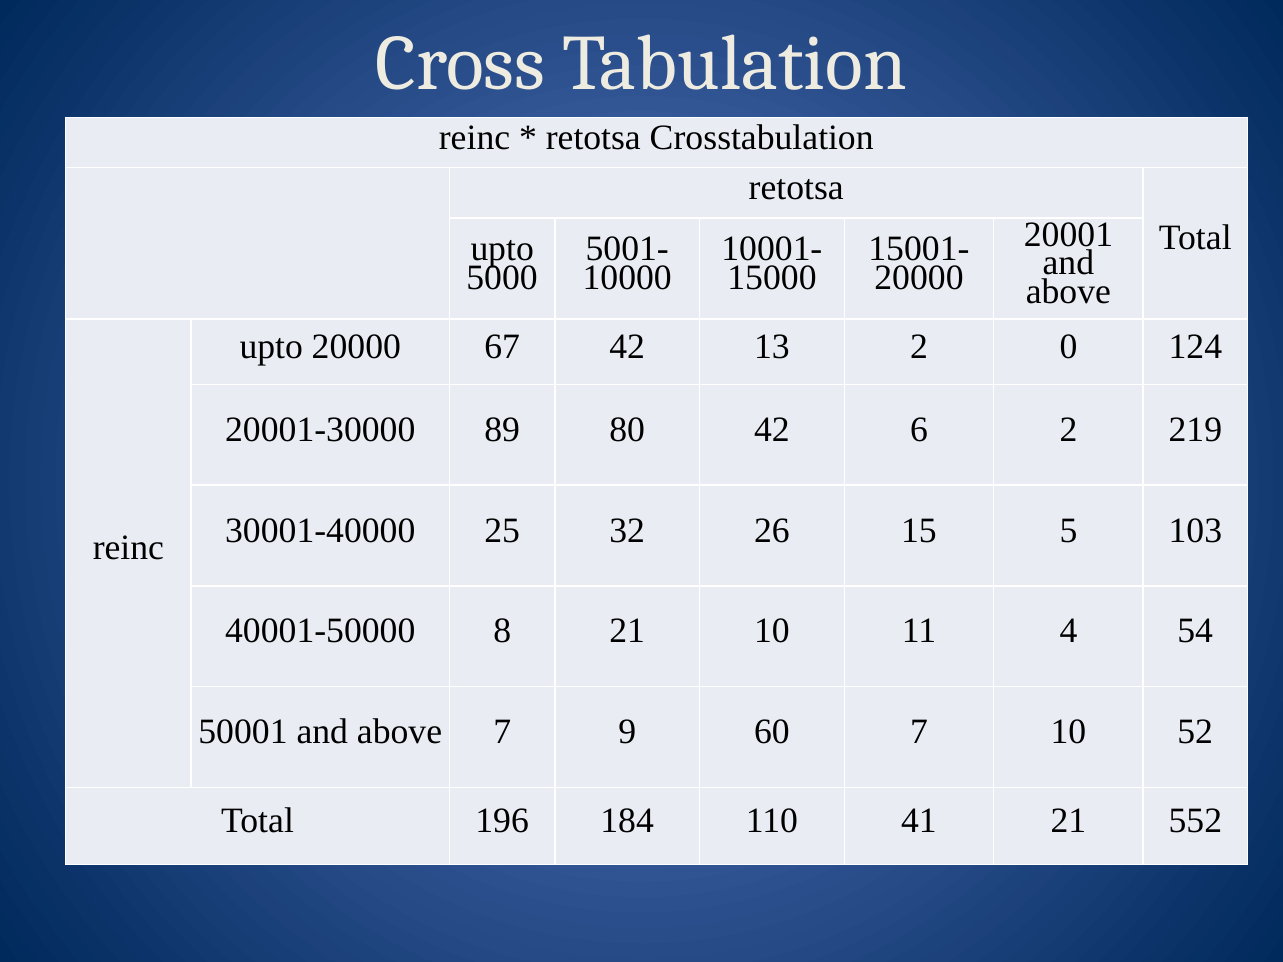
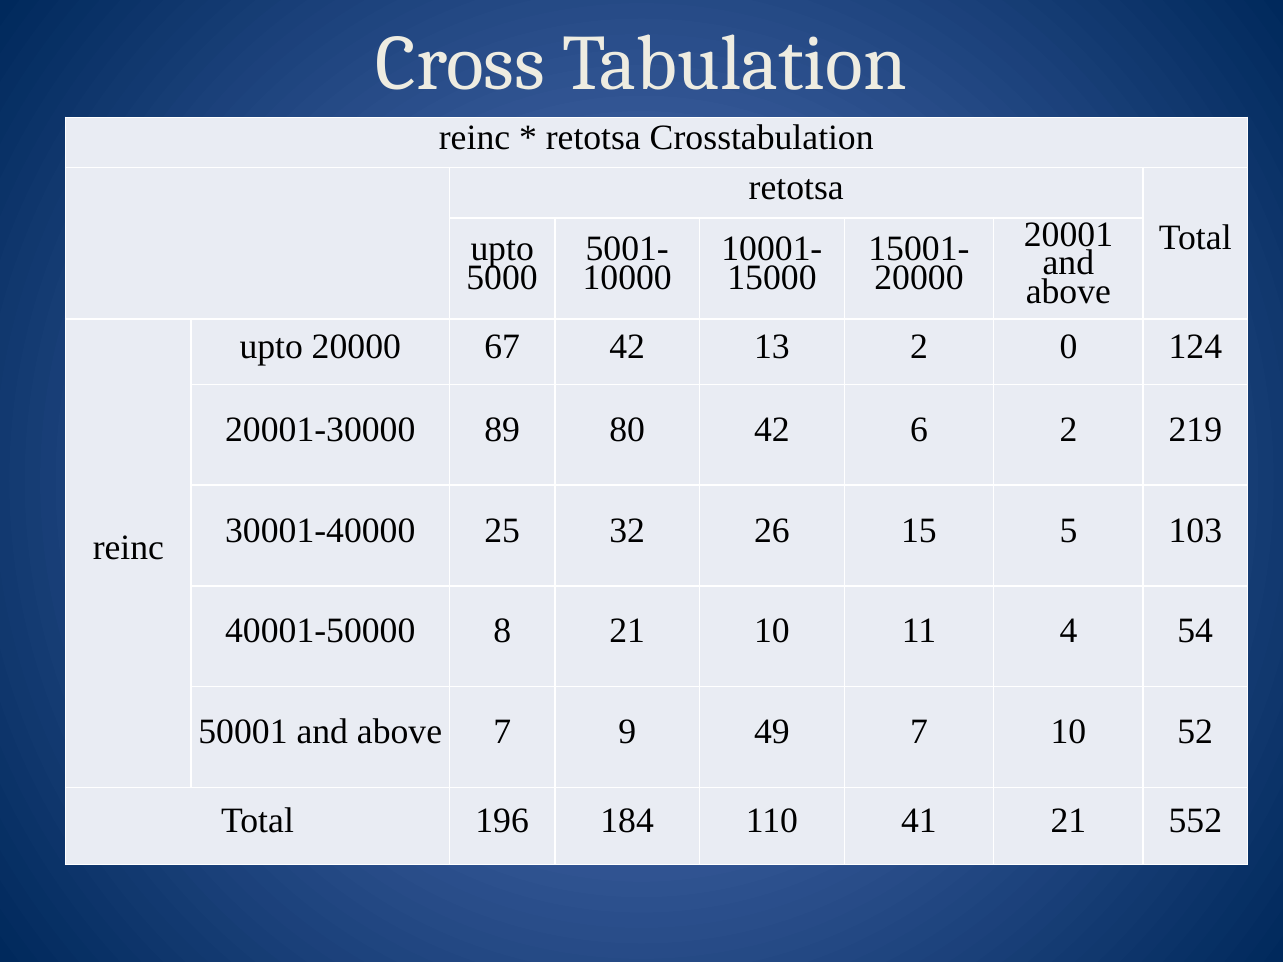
60: 60 -> 49 (772, 732)
